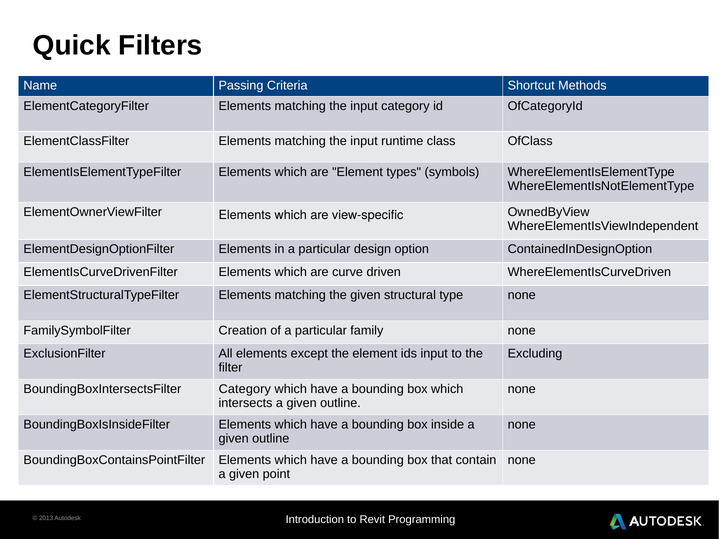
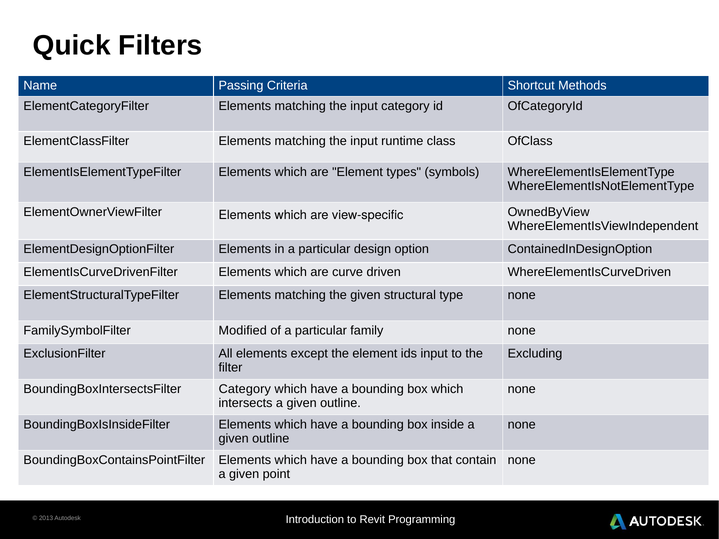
Creation: Creation -> Modified (243, 331)
